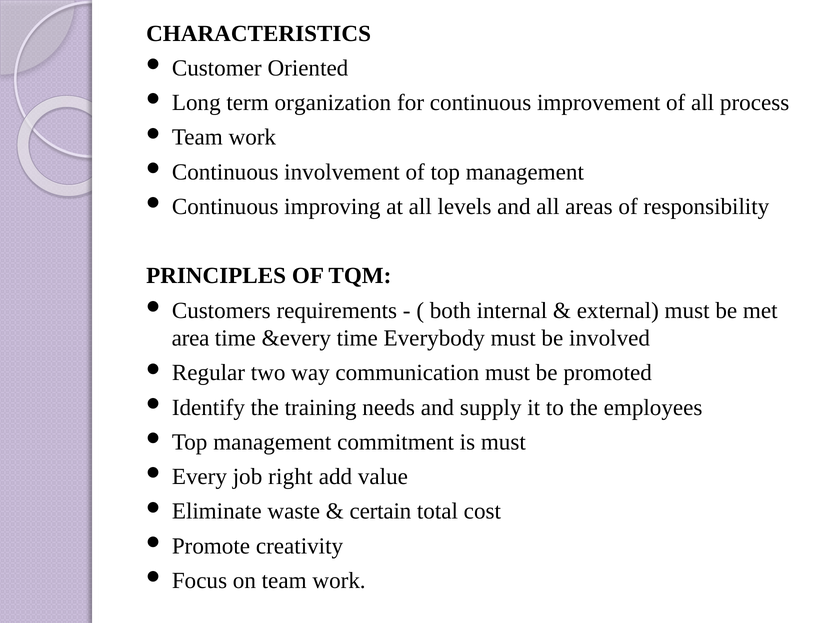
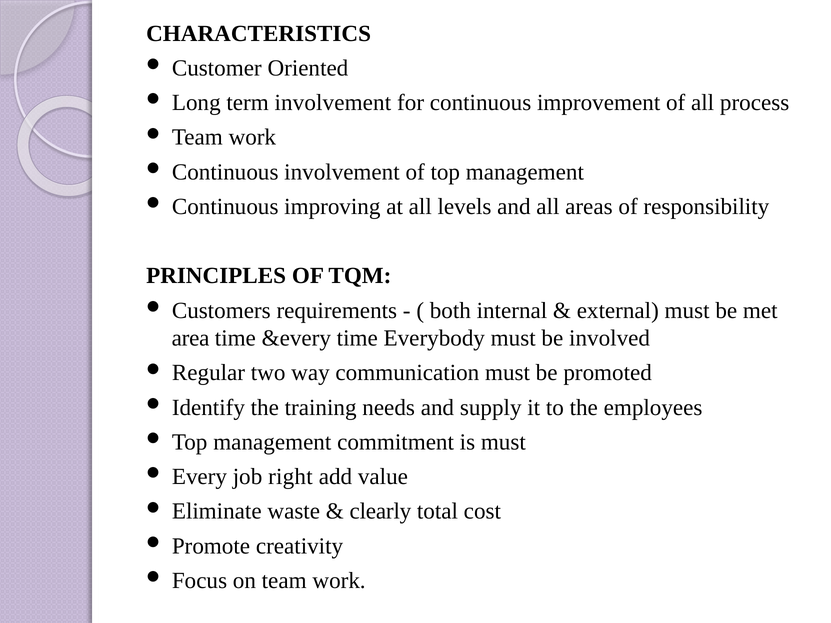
term organization: organization -> involvement (333, 103)
certain: certain -> clearly (380, 512)
